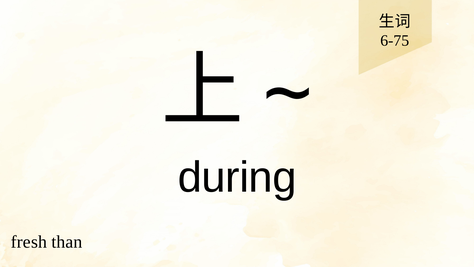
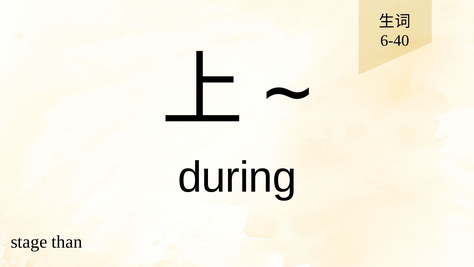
6-75: 6-75 -> 6-40 (395, 40)
fresh: fresh -> stage (29, 242)
